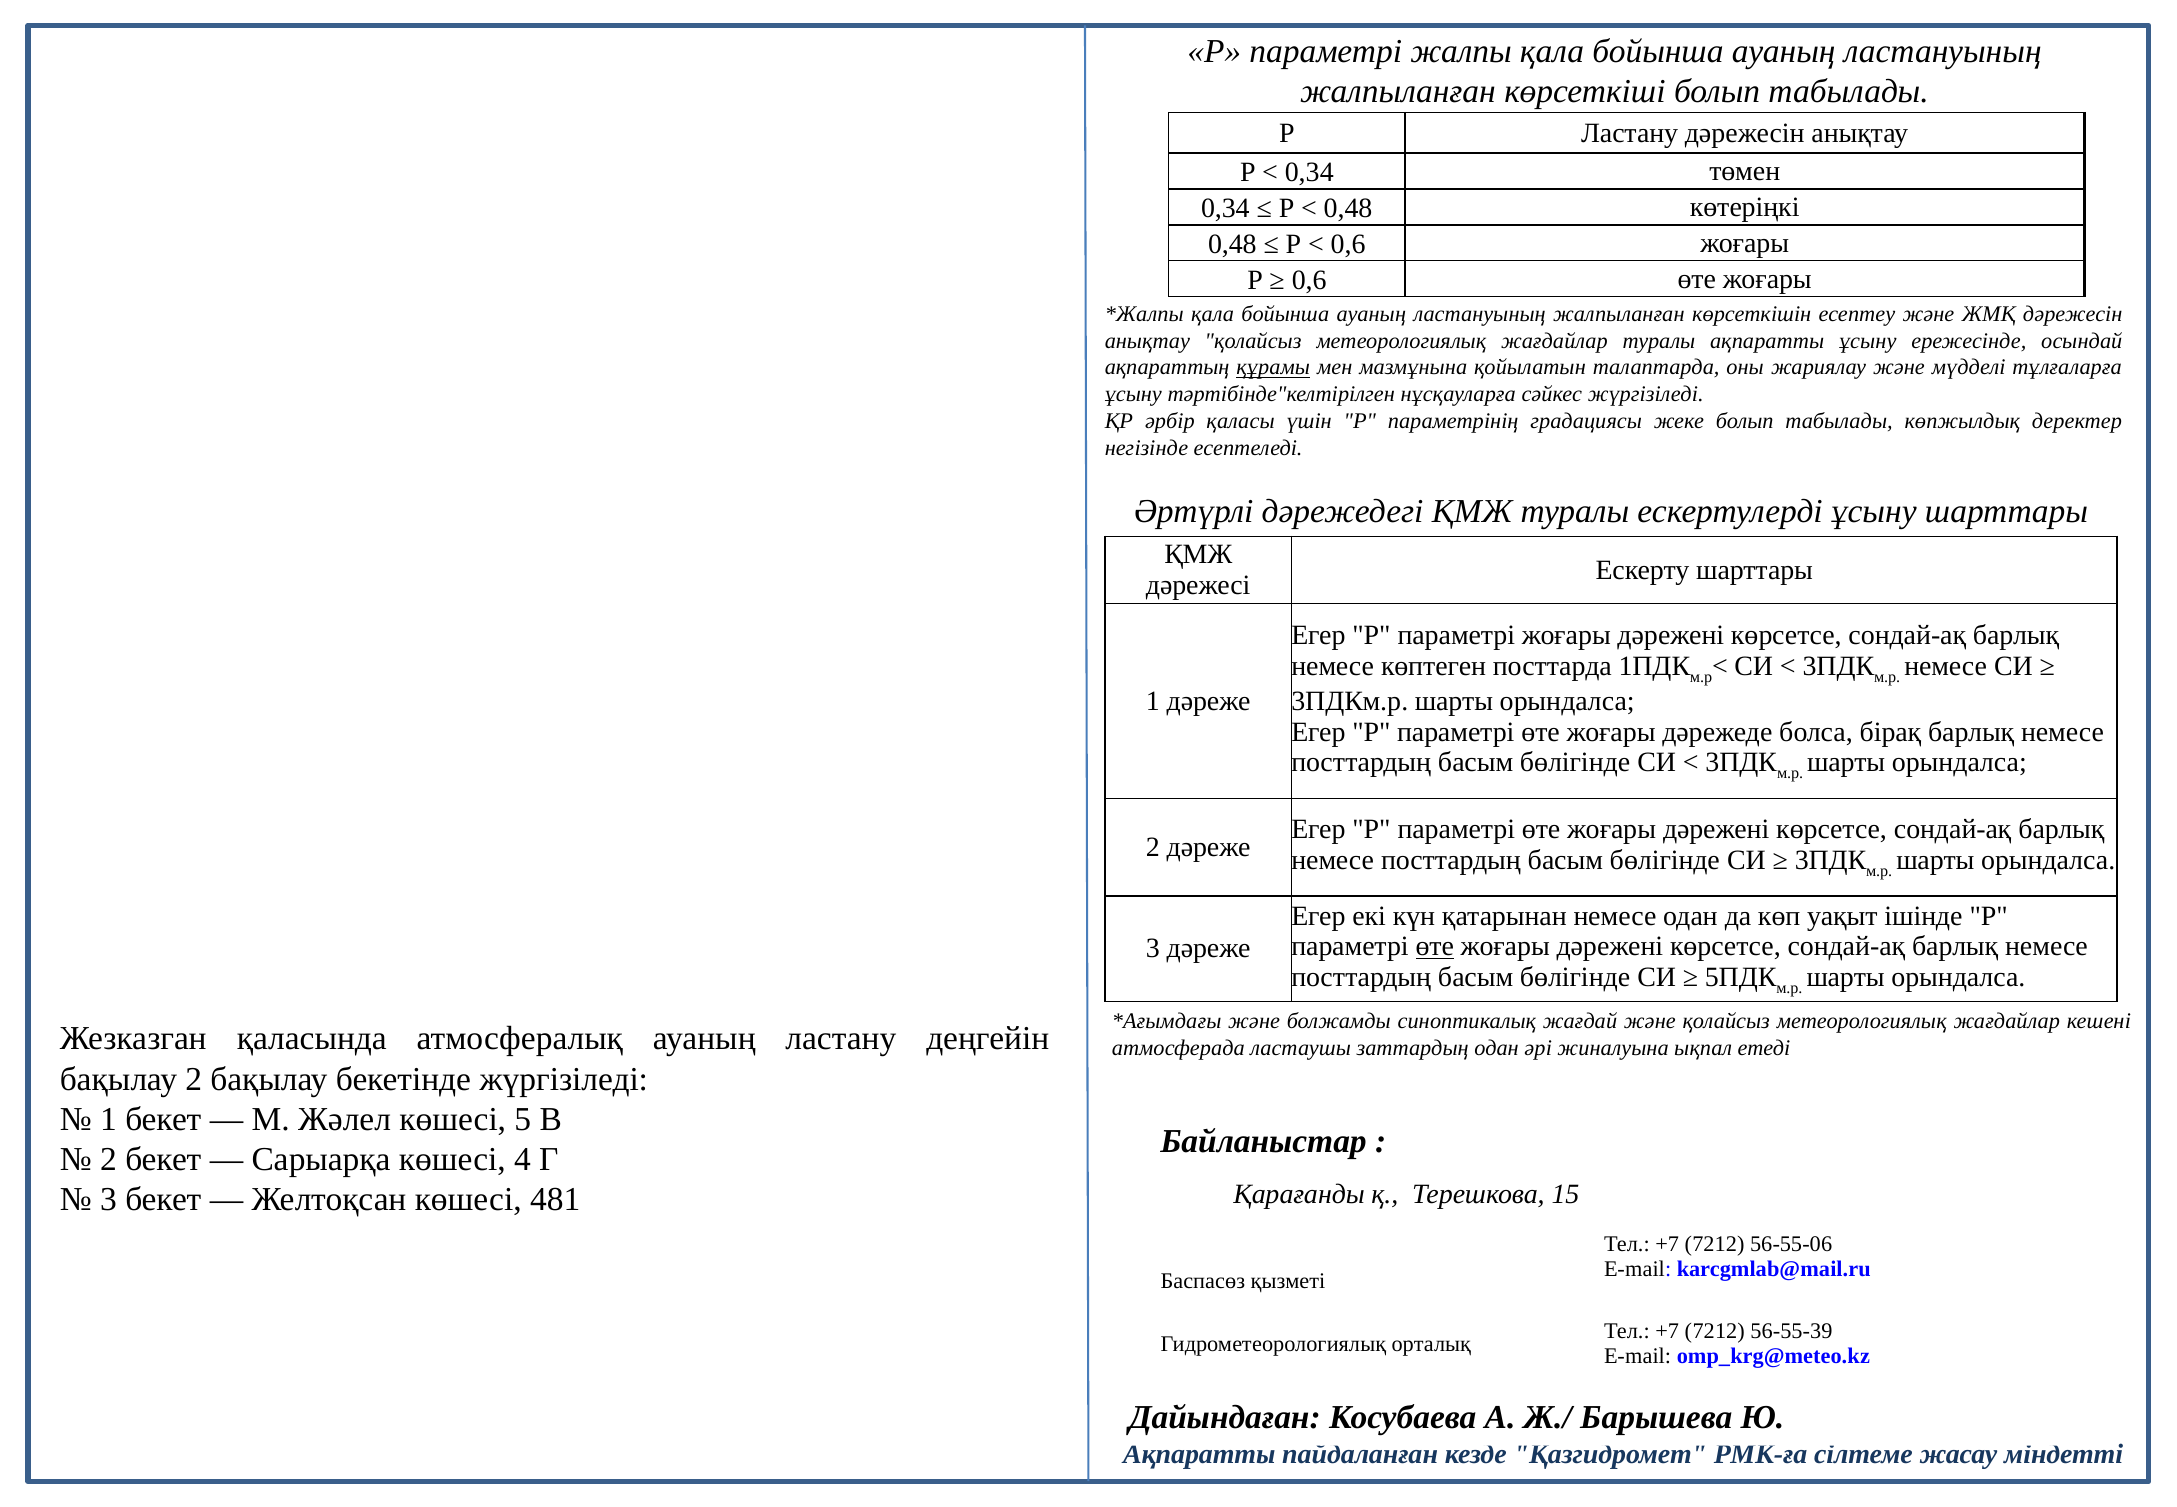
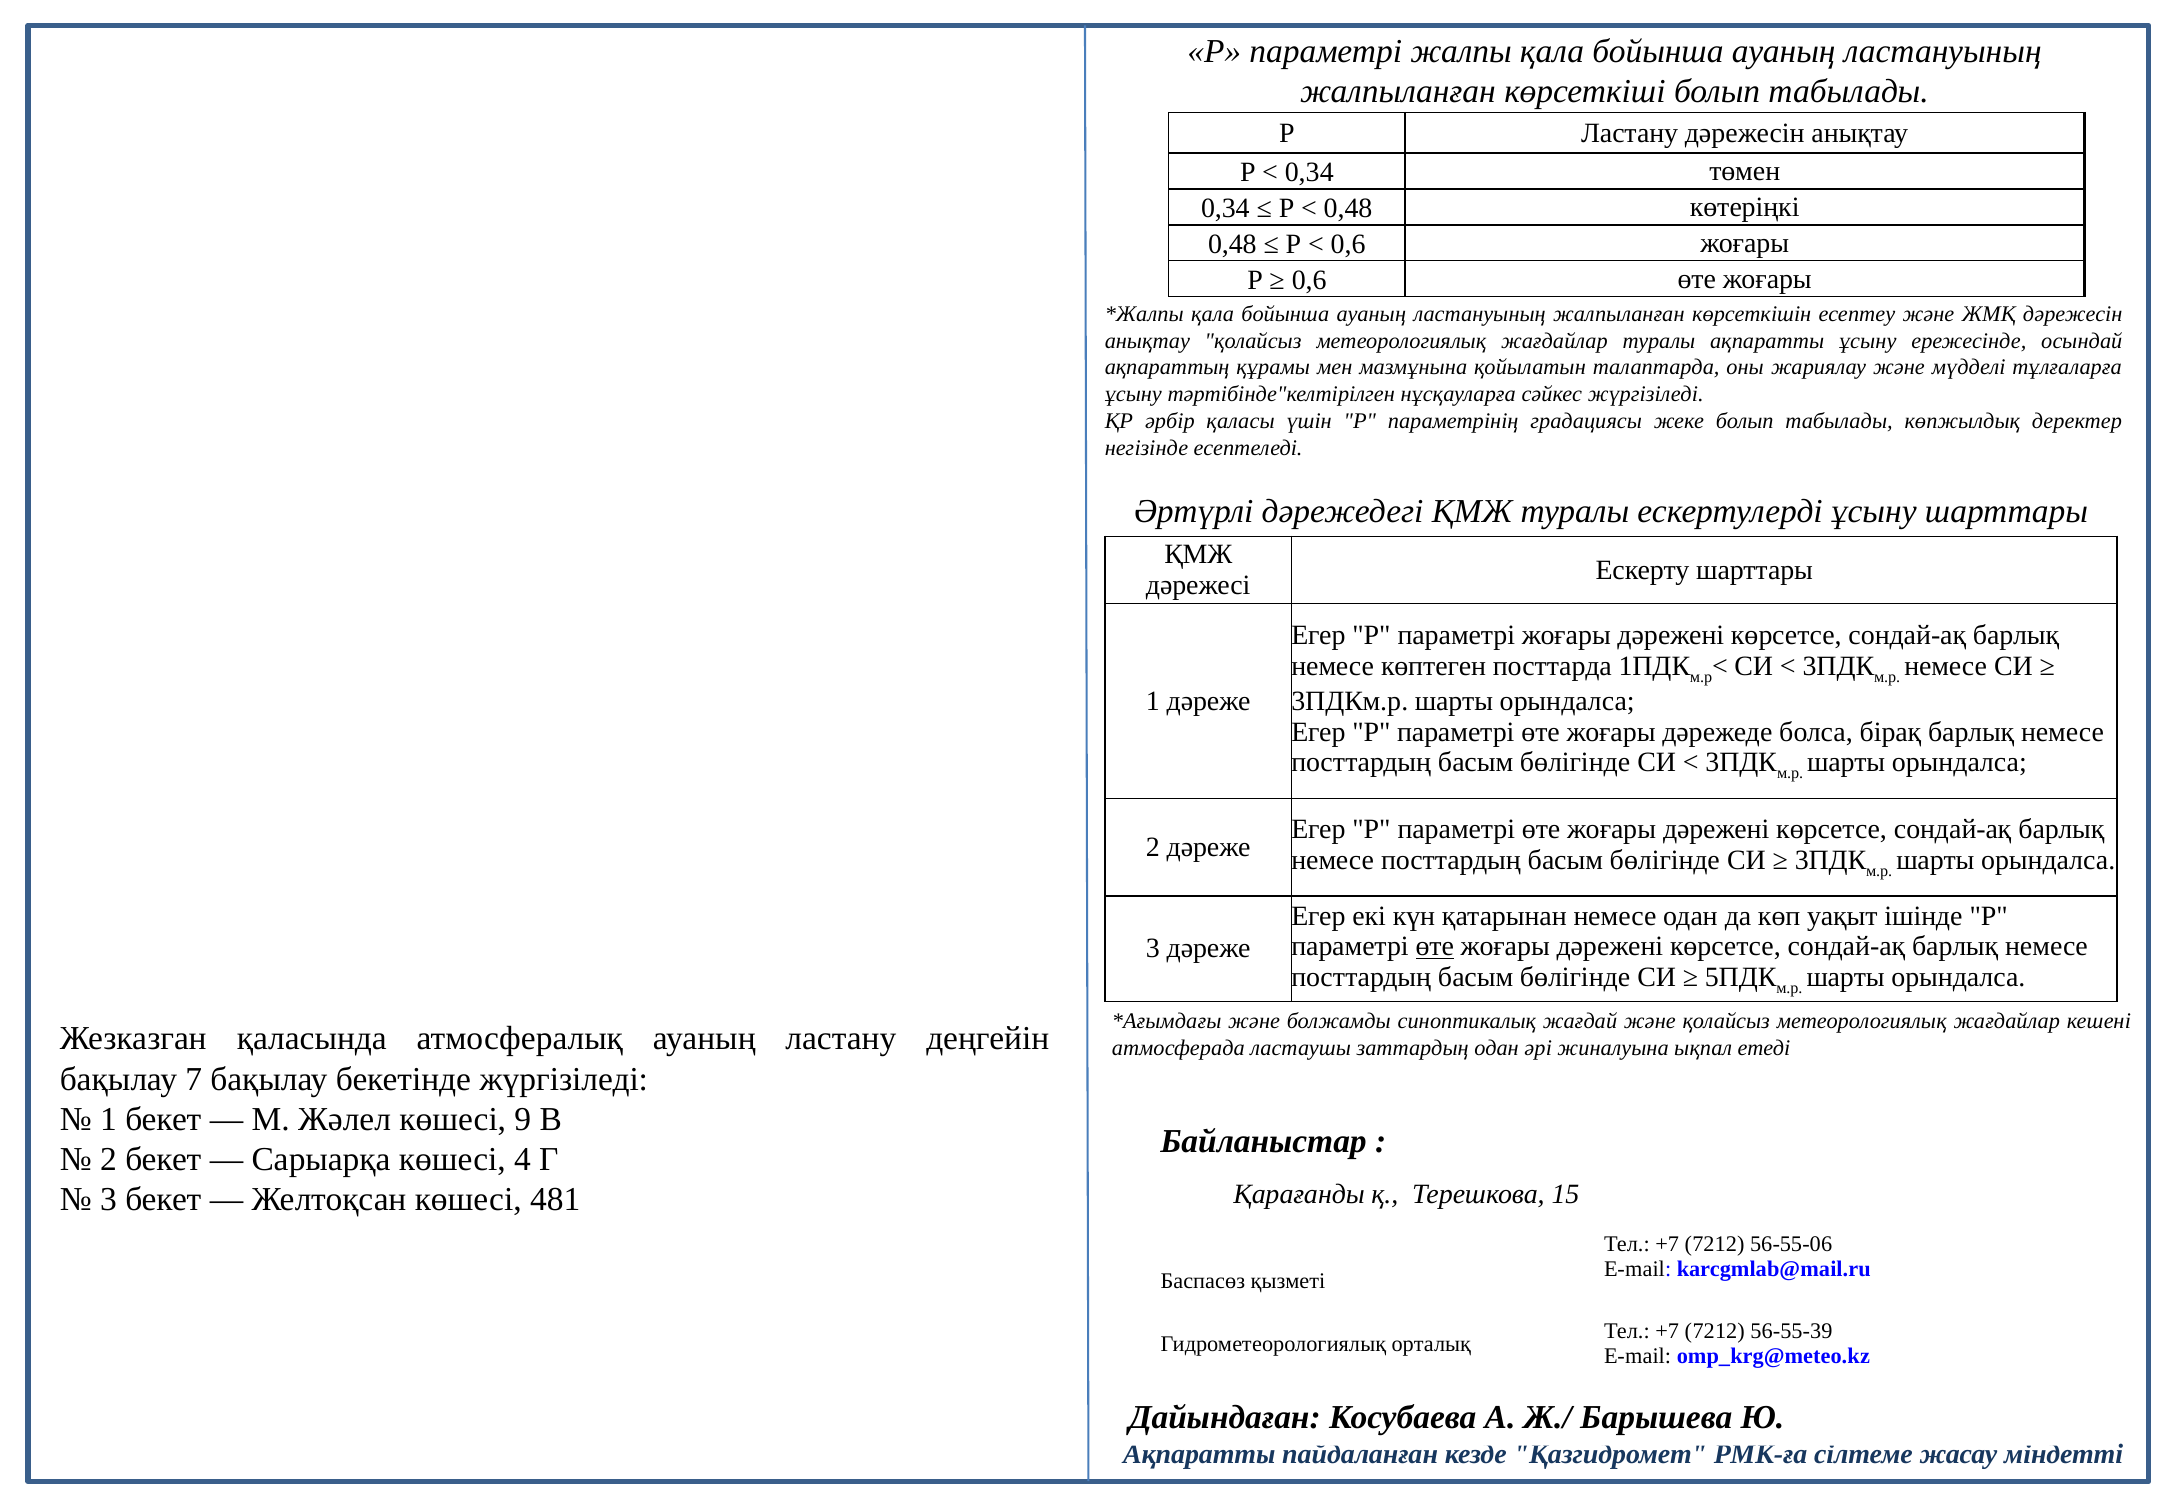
құрамы underline: present -> none (1273, 368)
бақылау 2: 2 -> 7 (194, 1079)
5: 5 -> 9 (523, 1119)
